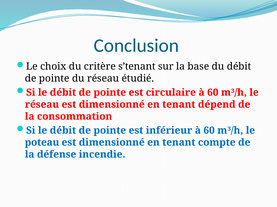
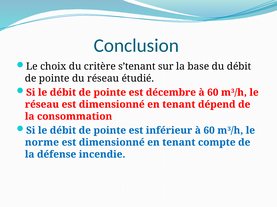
circulaire: circulaire -> décembre (171, 93)
poteau: poteau -> norme (42, 143)
